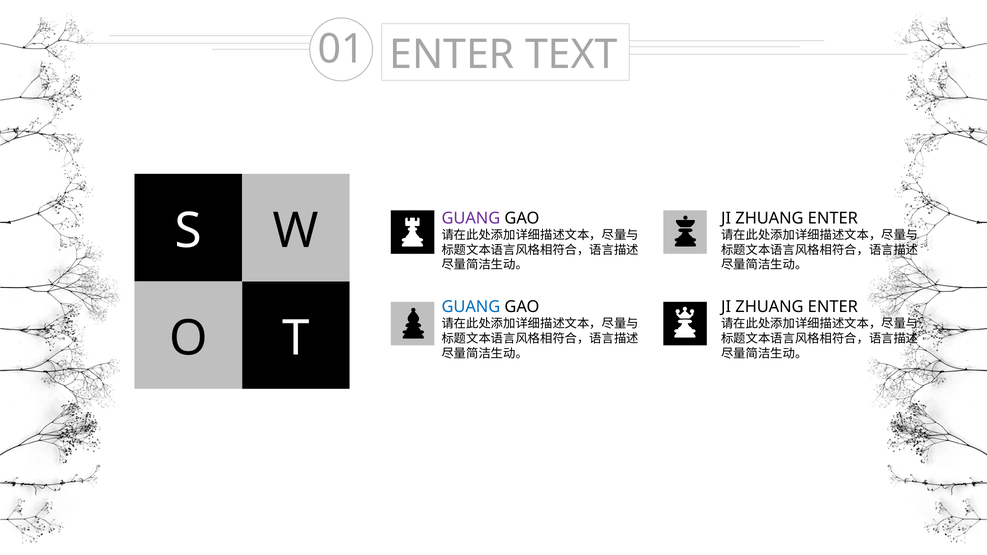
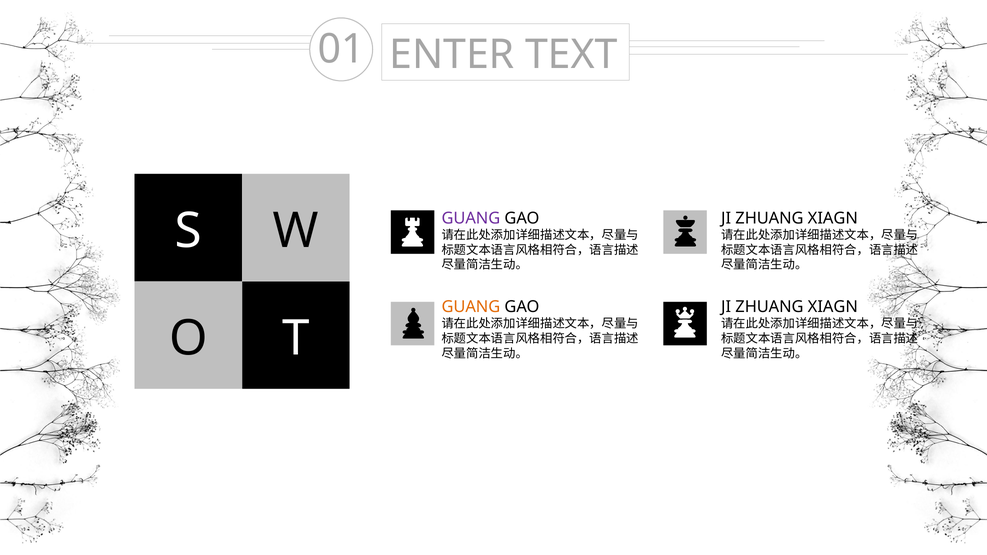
ENTER: ENTER -> XIAGN (833, 218)
GUANG colour: blue -> orange (471, 307)
ENTER: ENTER -> XIAGN (833, 307)
